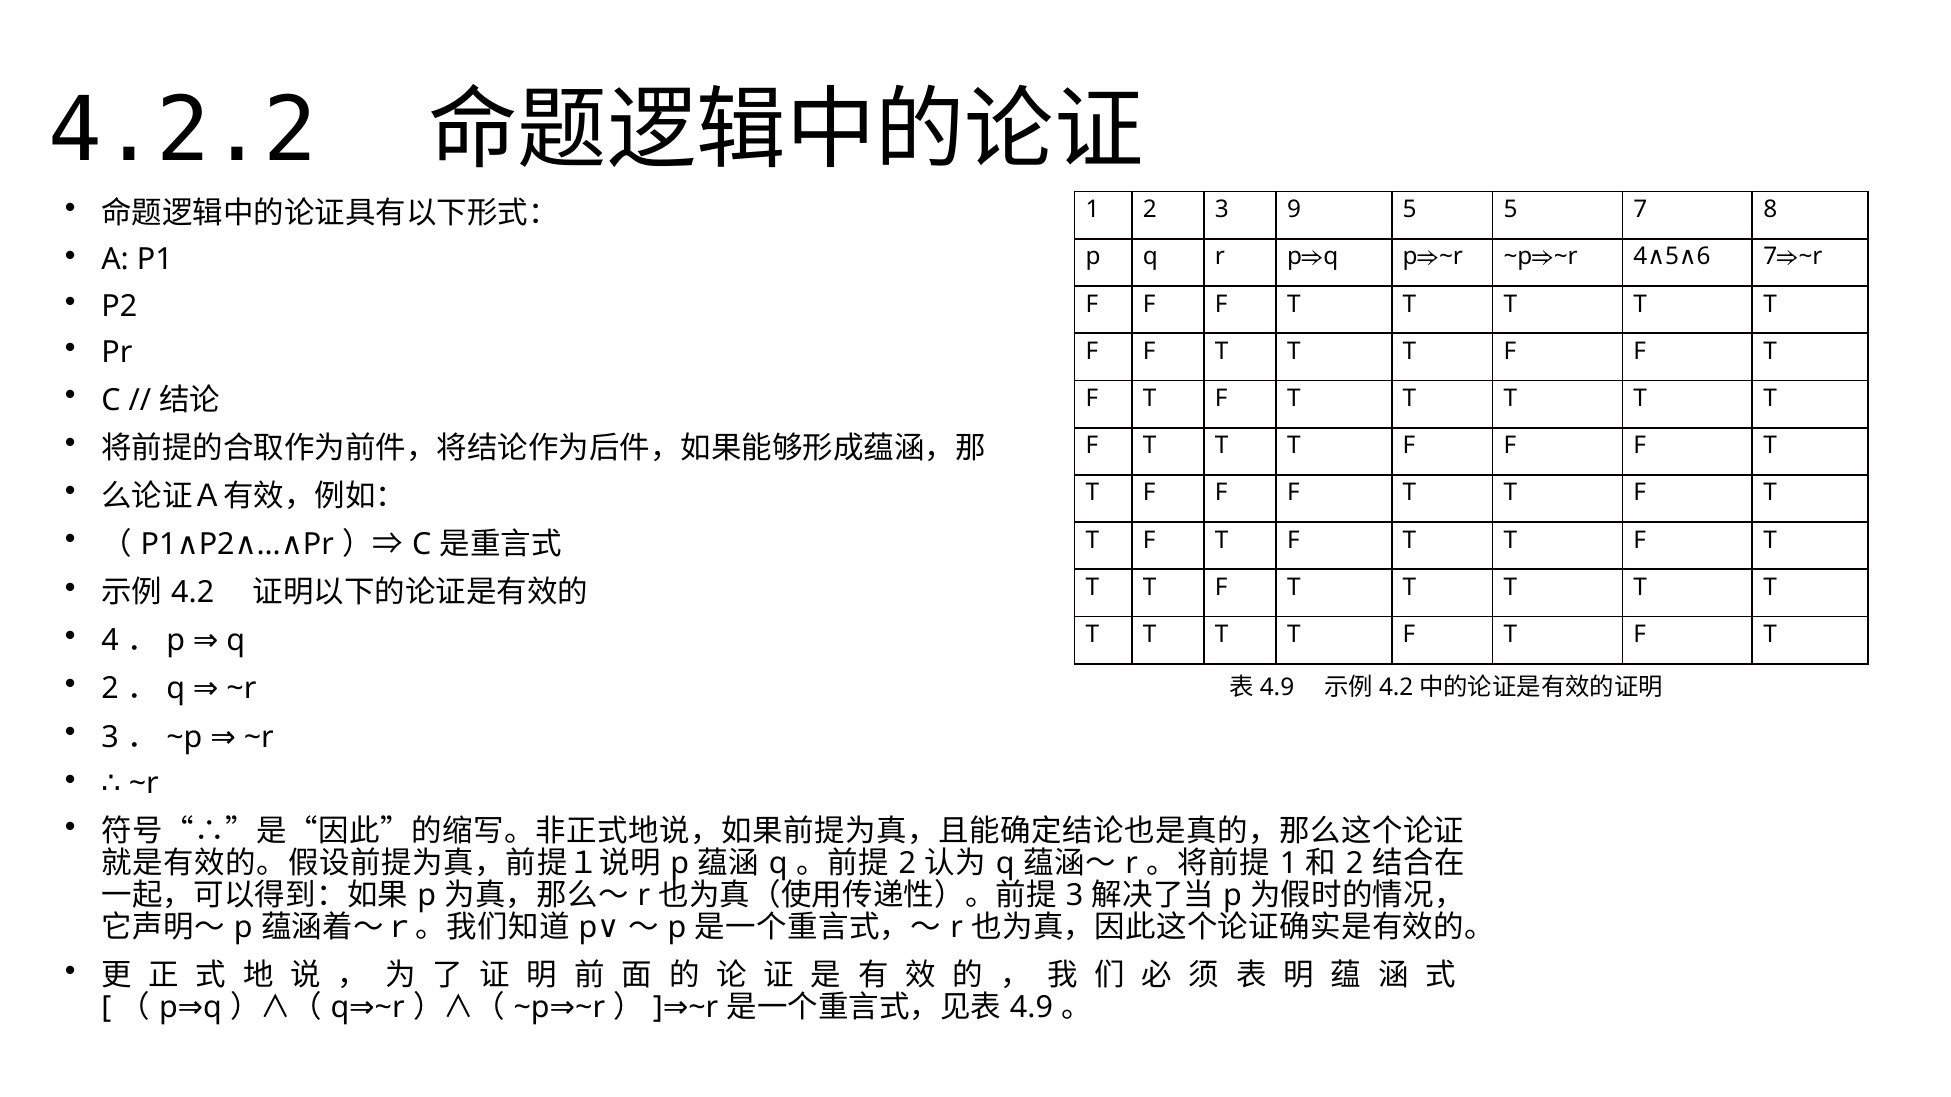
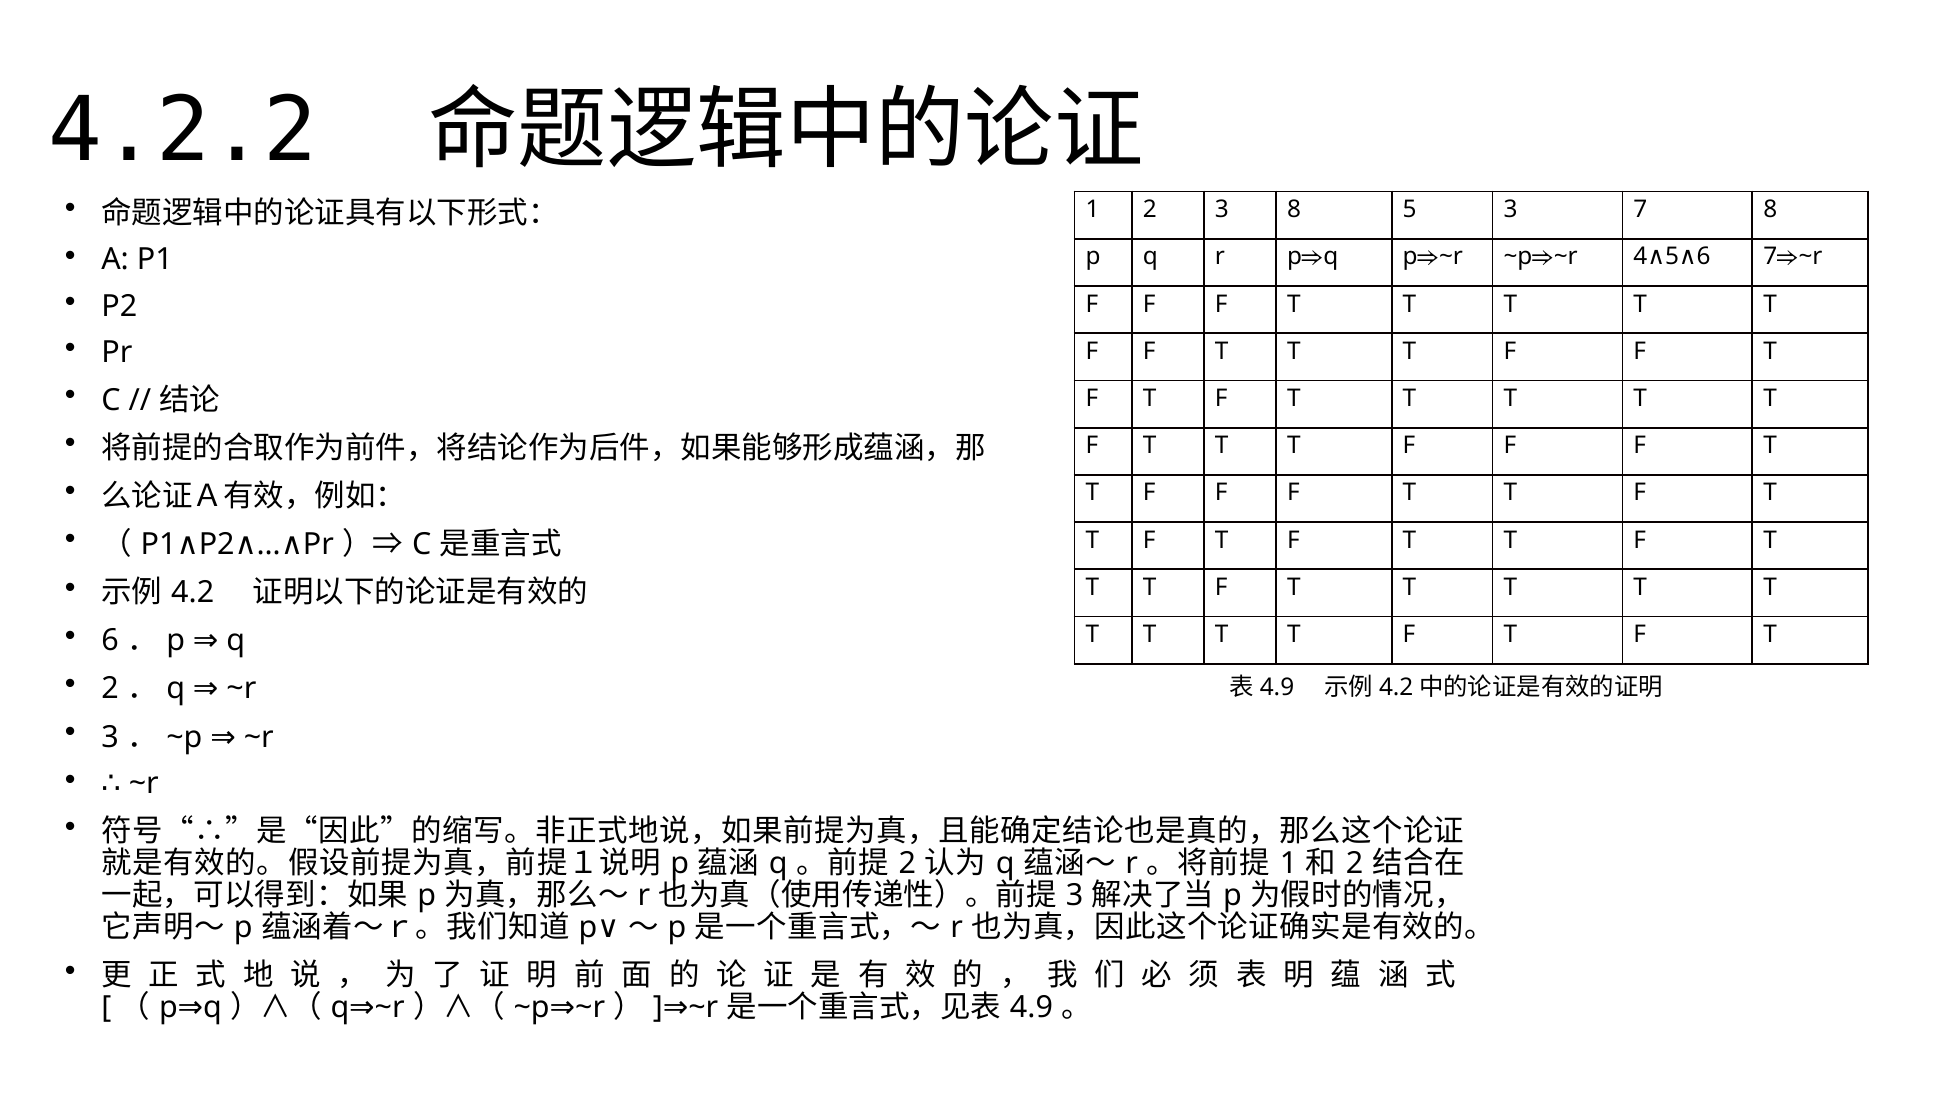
3 9: 9 -> 8 (1294, 210)
5 5: 5 -> 3 (1511, 210)
4: 4 -> 6 (110, 641)
